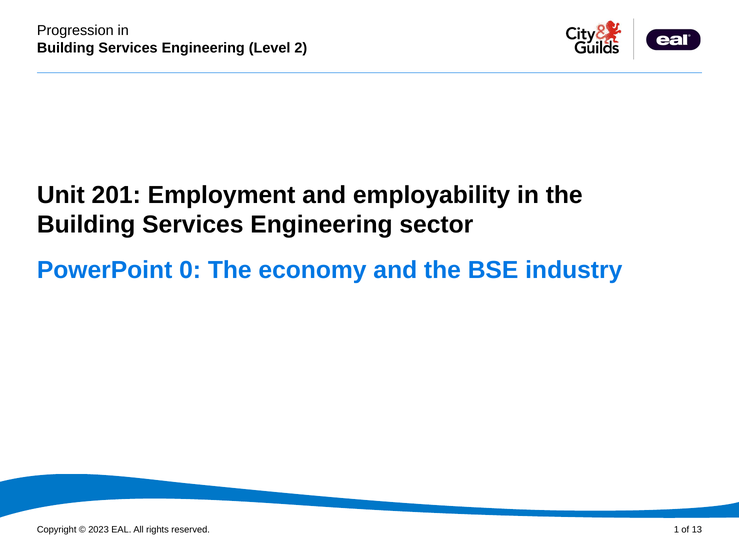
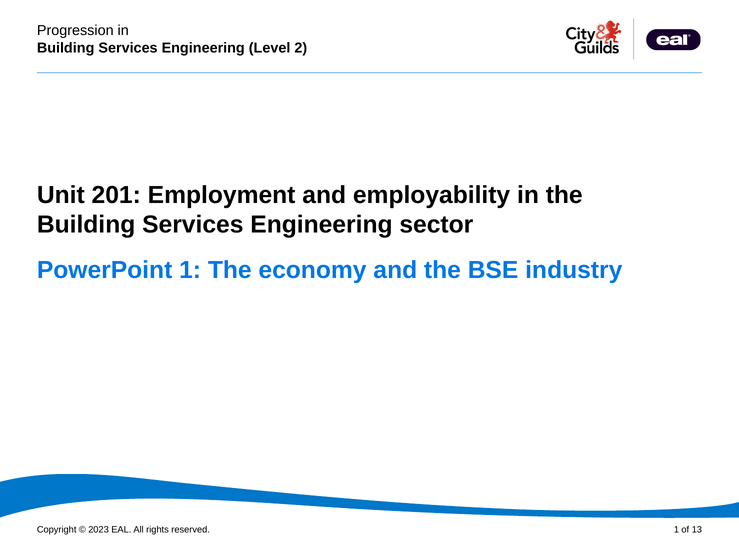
PowerPoint 0: 0 -> 1 (190, 270)
